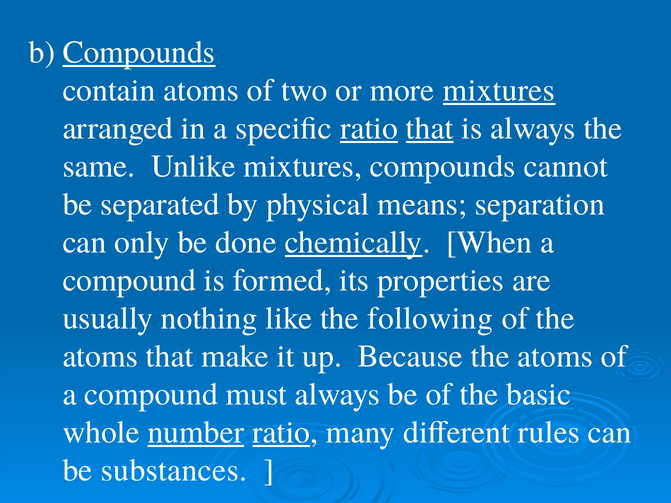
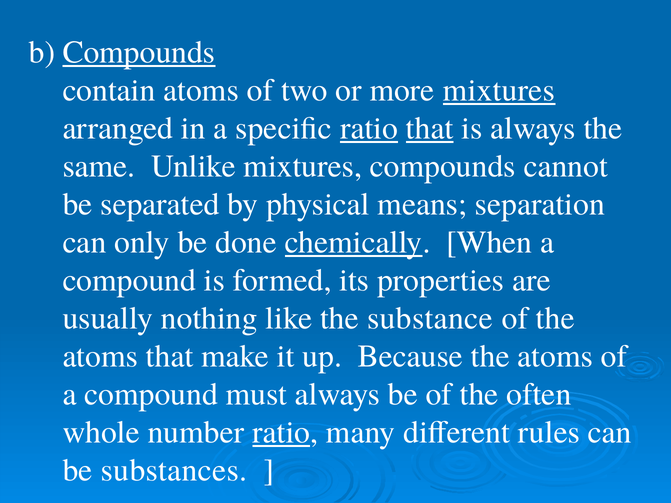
following: following -> substance (430, 319)
basic: basic -> often (539, 395)
number underline: present -> none (196, 433)
